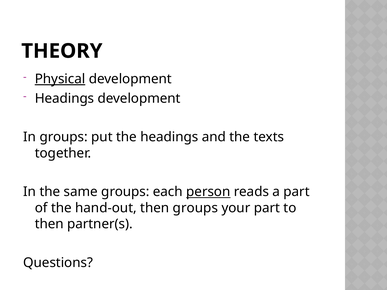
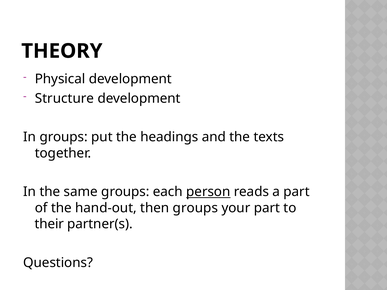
Physical underline: present -> none (60, 79)
Headings: Headings -> Structure (64, 98)
then: then -> their (49, 224)
